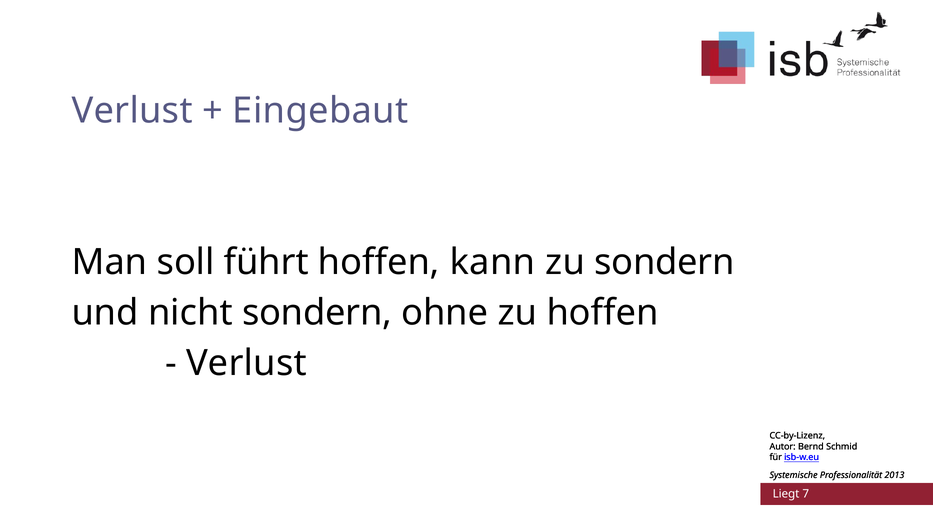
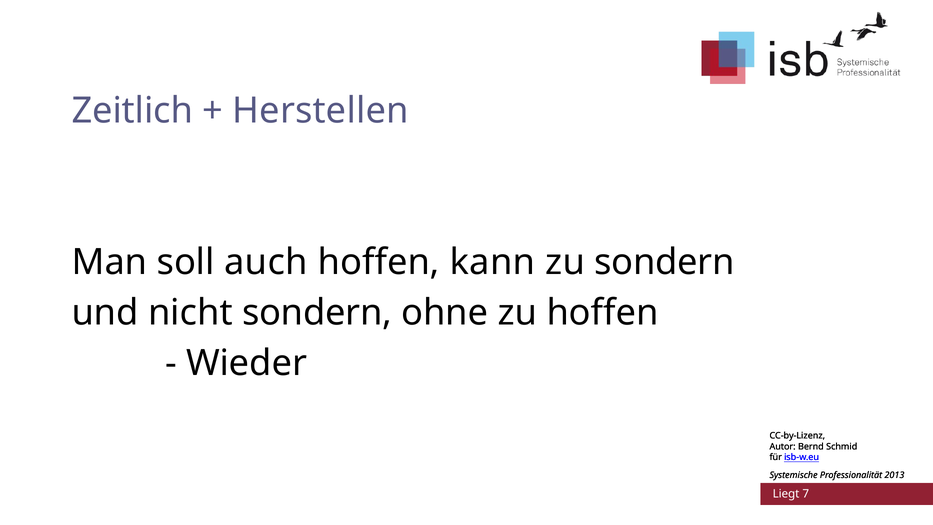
Verlust: Verlust -> Zeitlich (132, 111)
Eingebaut: Eingebaut -> Herstellen (321, 111)
führt: führt -> auch (266, 262)
Verlust: Verlust -> Wieder (247, 363)
